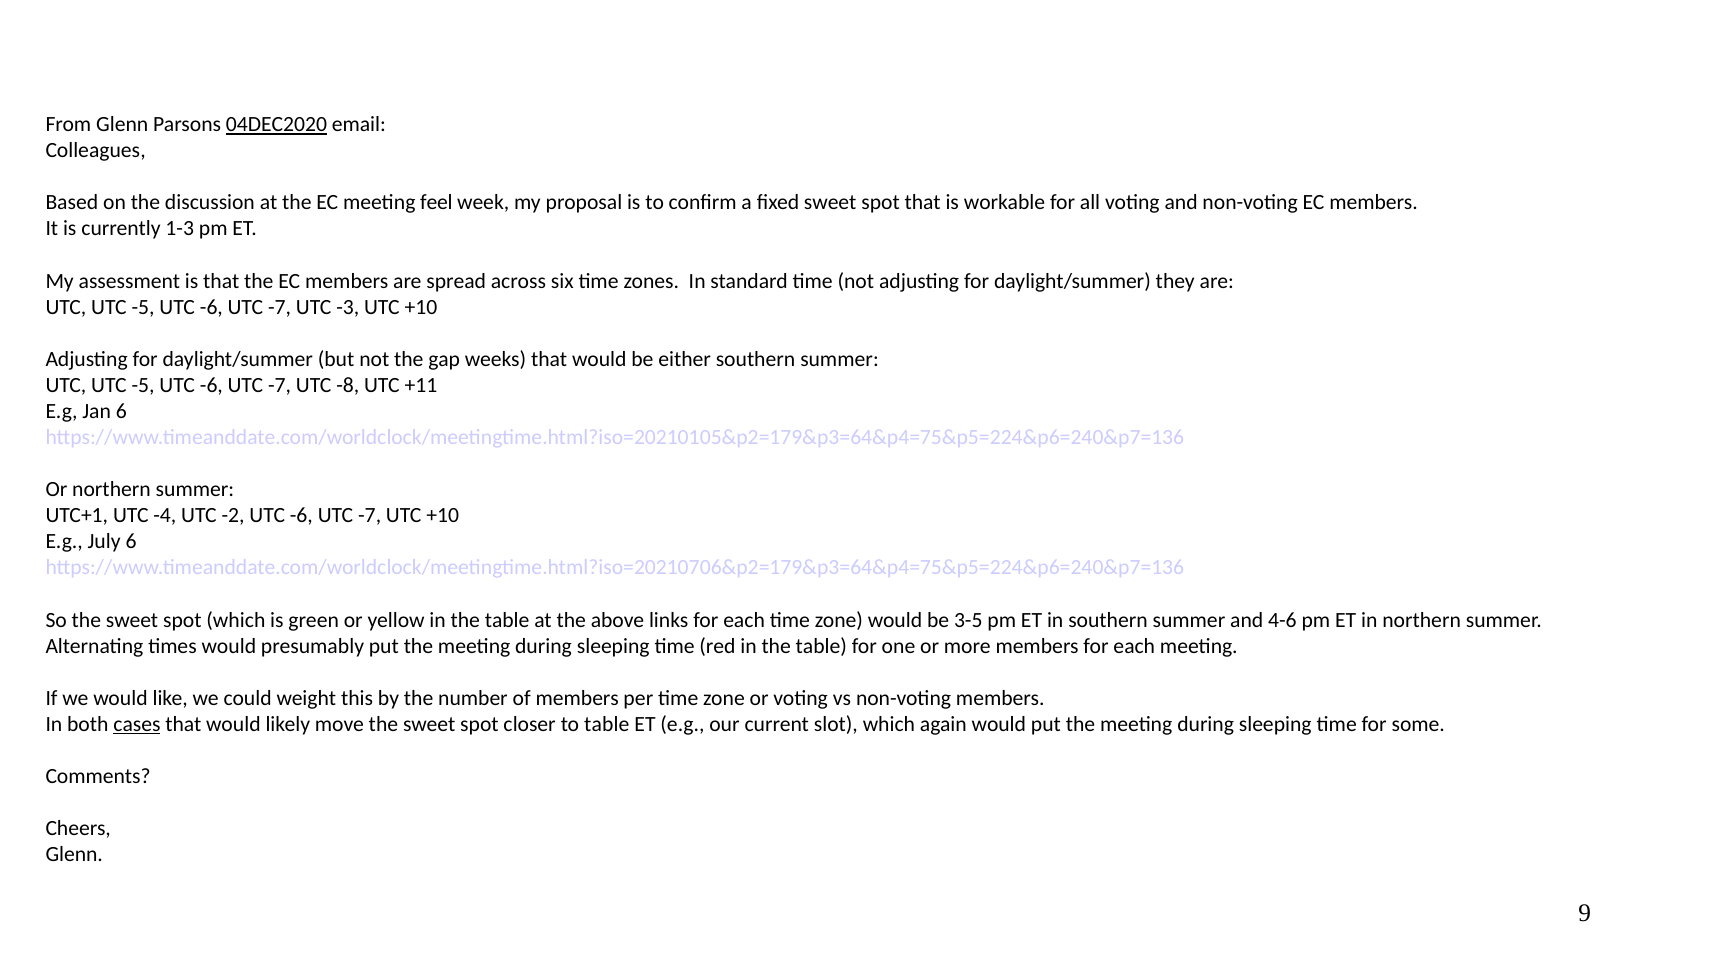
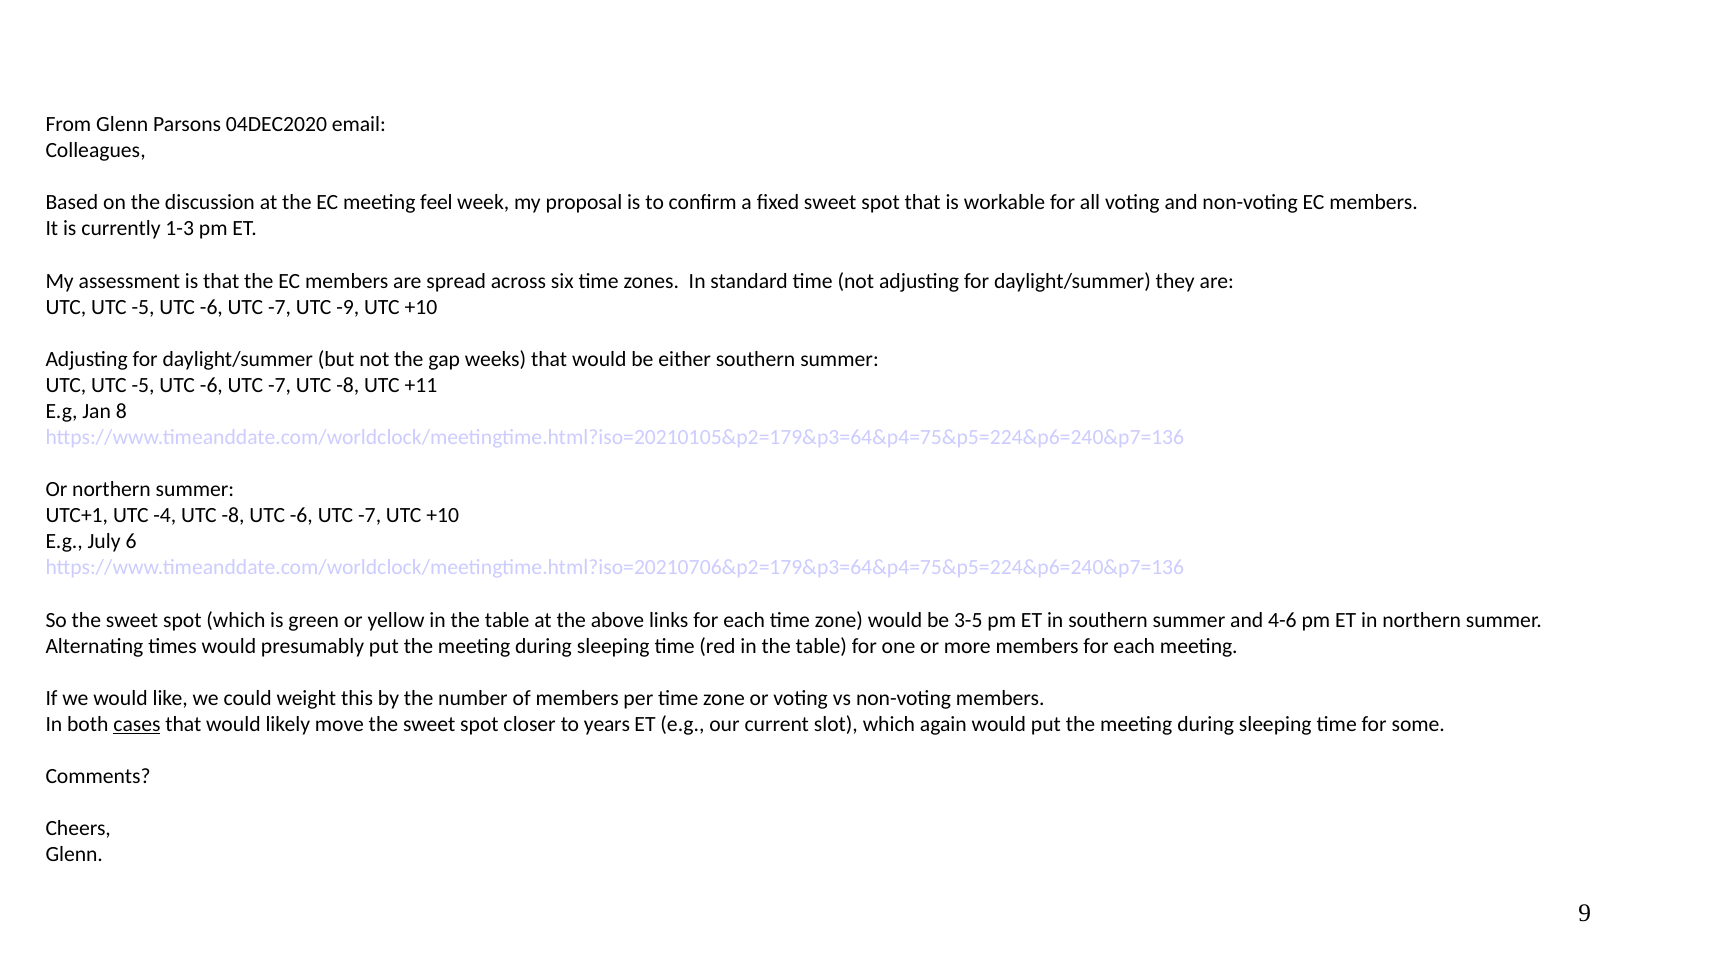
04DEC2020 underline: present -> none (276, 125)
-3: -3 -> -9 (348, 307)
Jan 6: 6 -> 8 (121, 411)
-4 UTC -2: -2 -> -8 (233, 515)
to table: table -> years (607, 724)
